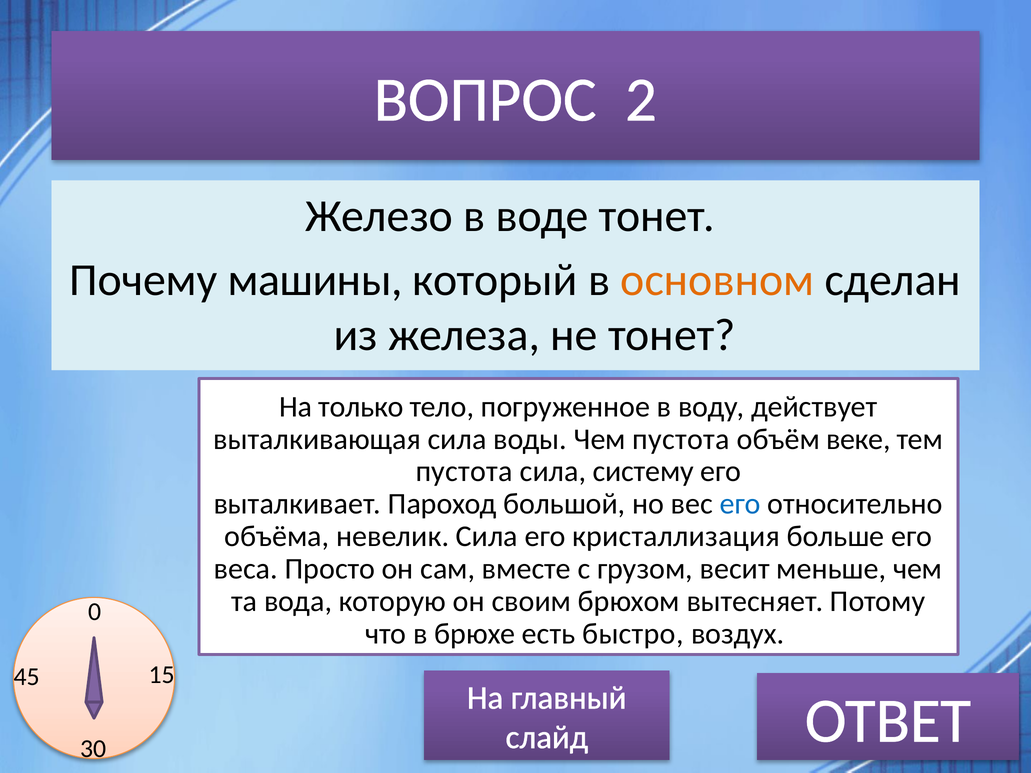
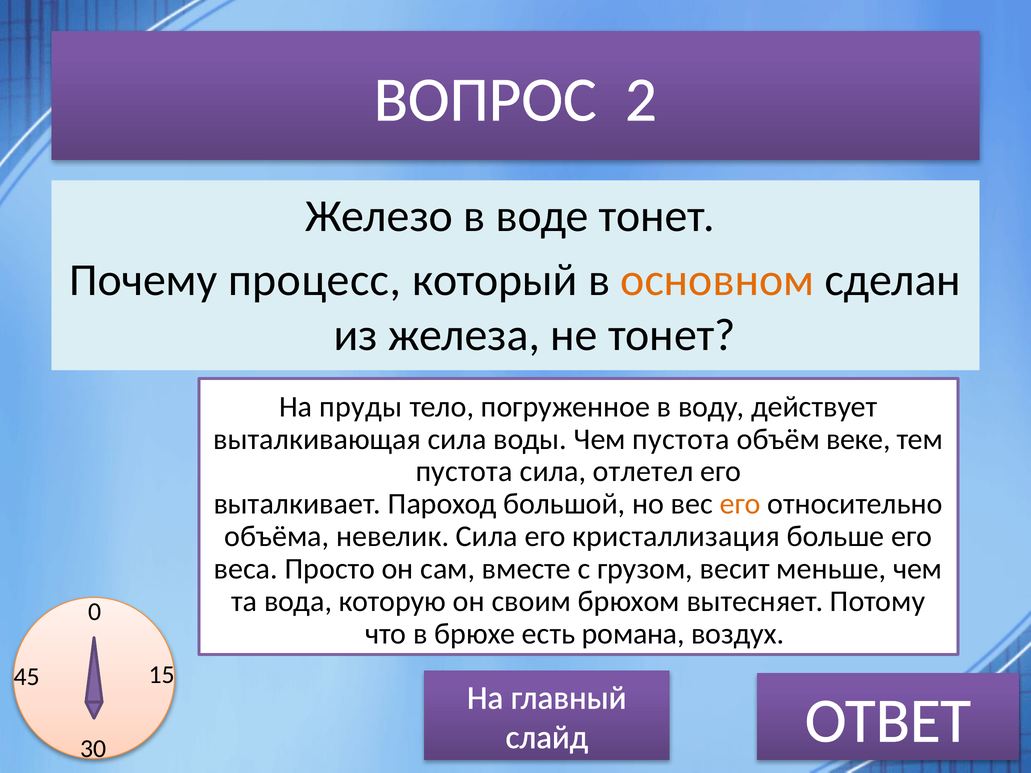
машины: машины -> процесс (315, 280)
только: только -> пруды (361, 407)
систему: систему -> отлетел (643, 472)
его colour: blue -> orange (740, 504)
быстро: быстро -> романа (633, 634)
